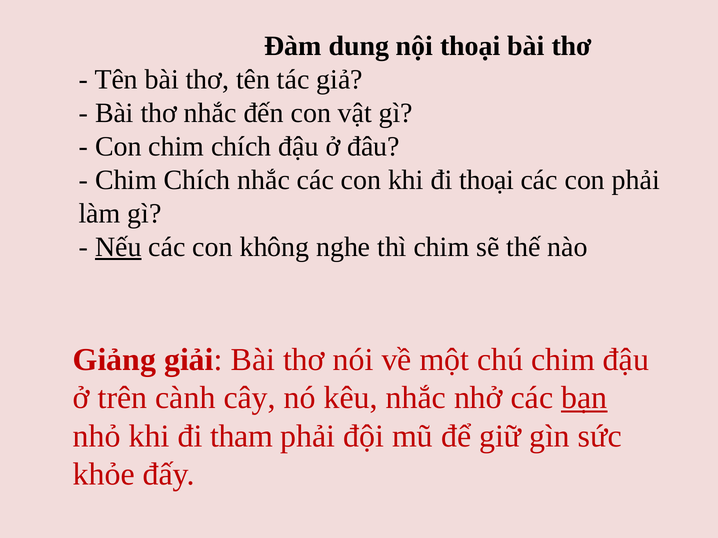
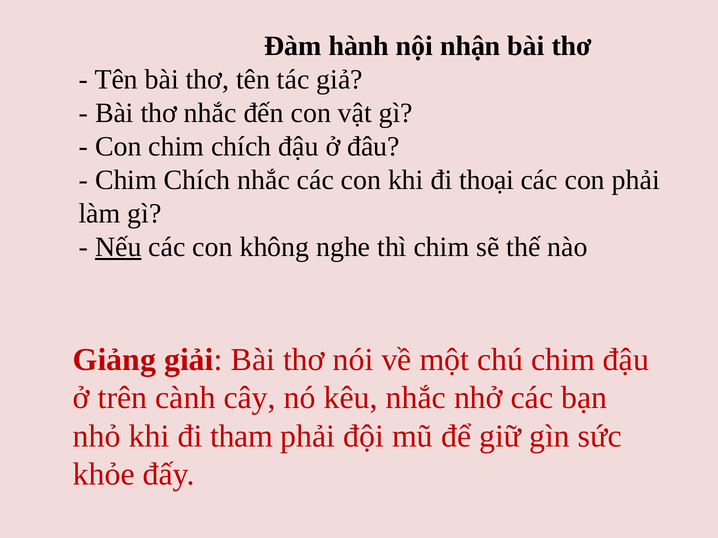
dung: dung -> hành (359, 46)
nội thoại: thoại -> nhận (470, 46)
bạn underline: present -> none (584, 398)
